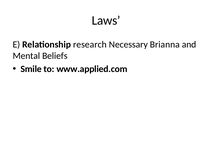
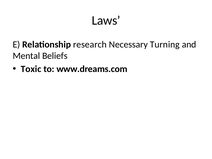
Brianna: Brianna -> Turning (165, 44)
Smile: Smile -> Toxic (31, 69)
www.applied.com: www.applied.com -> www.dreams.com (92, 69)
